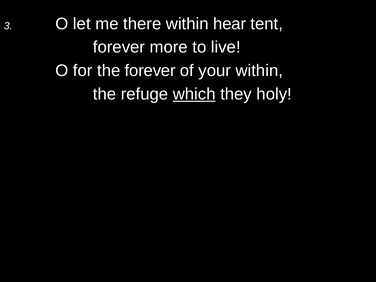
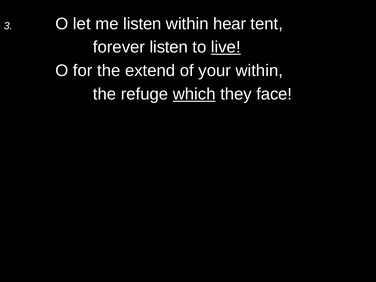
me there: there -> listen (142, 24)
forever more: more -> listen (169, 47)
live underline: none -> present (226, 47)
the forever: forever -> extend (150, 71)
holy: holy -> face (274, 94)
